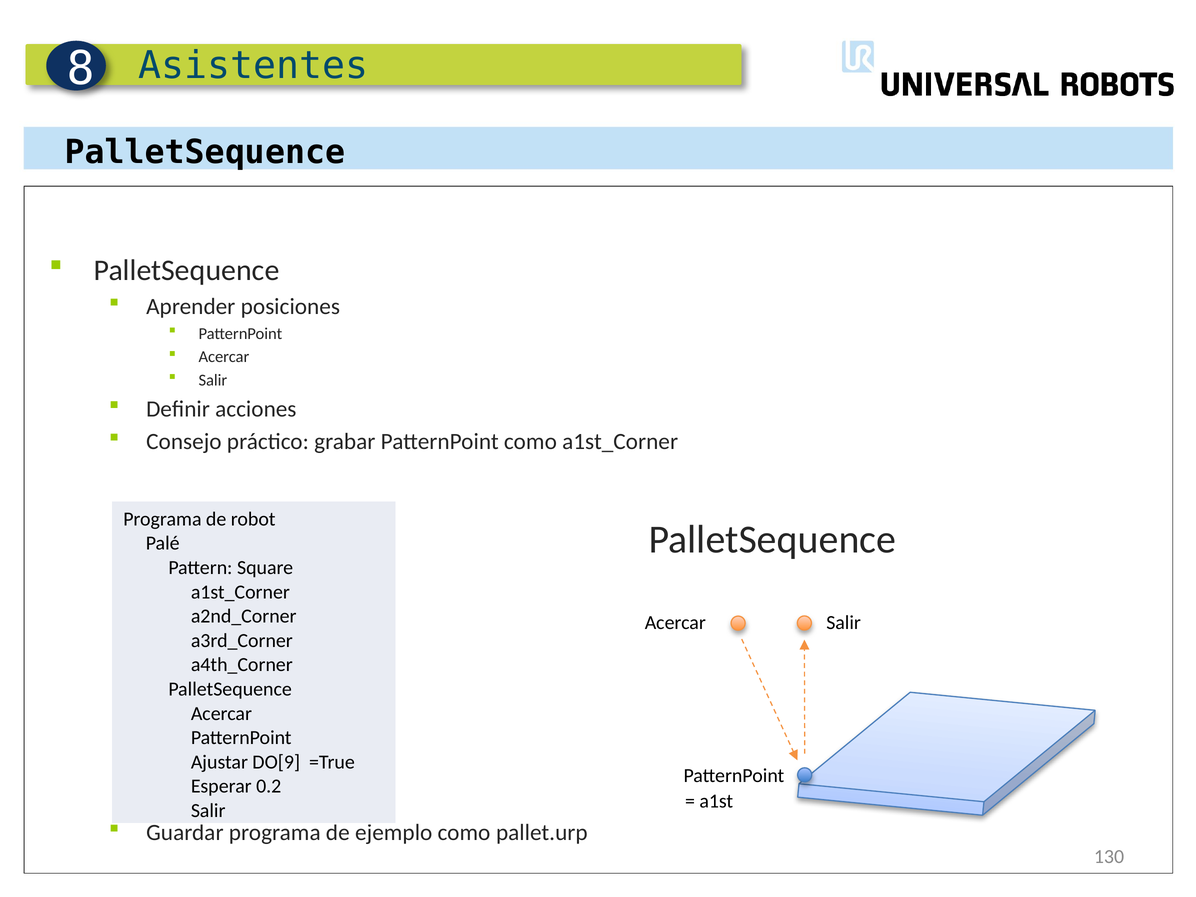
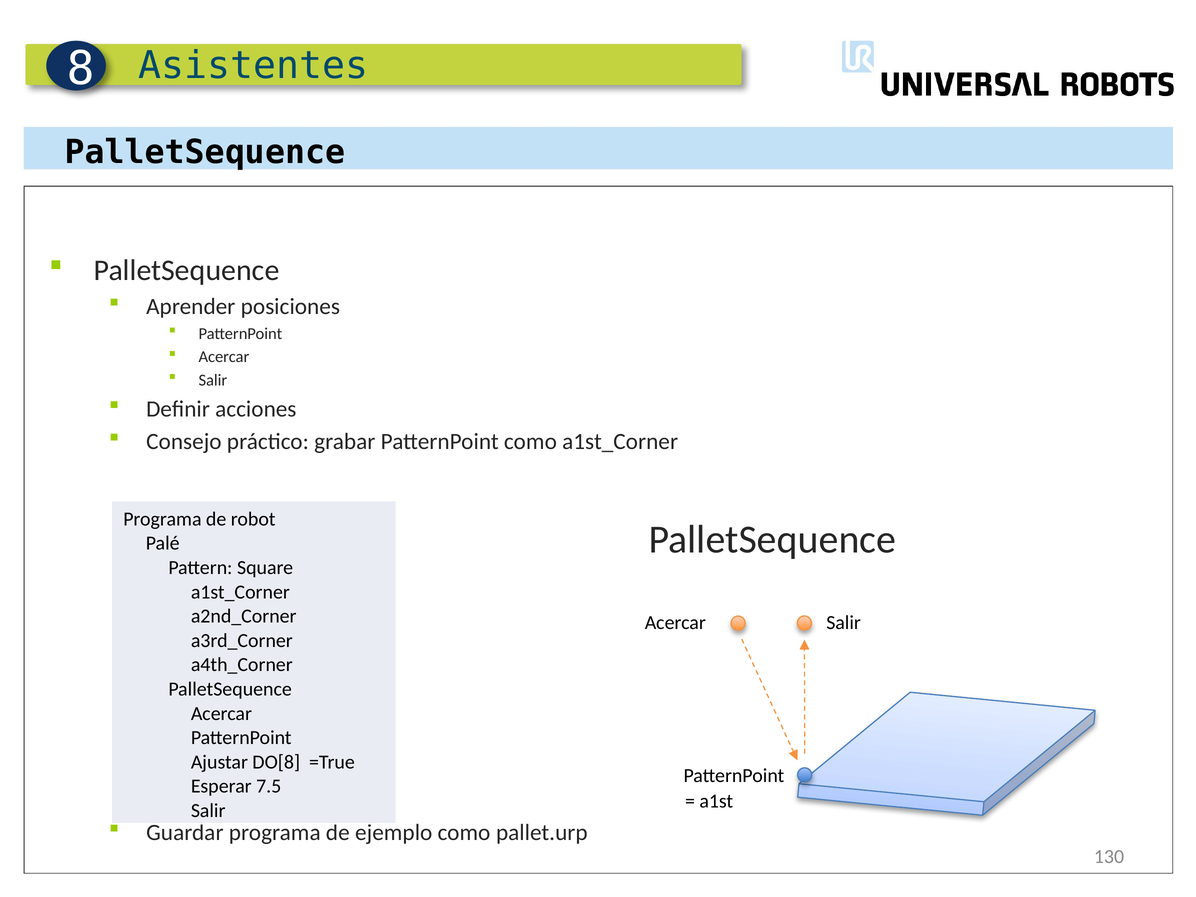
DO[9: DO[9 -> DO[8 (276, 762)
0.2: 0.2 -> 7.5 (269, 786)
